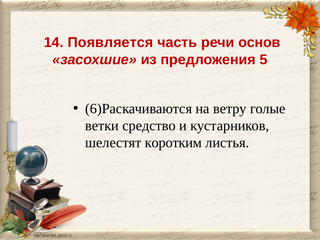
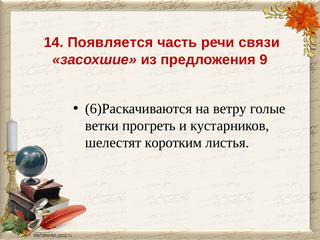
основ: основ -> связи (259, 42)
5: 5 -> 9 (264, 60)
средство: средство -> прогреть (149, 126)
